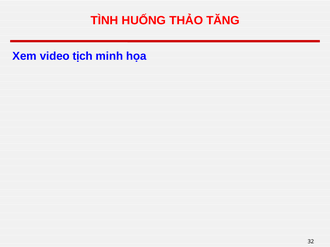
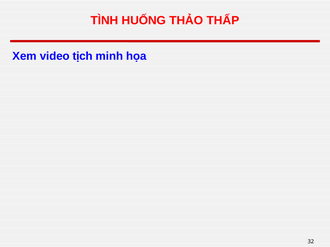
TĂNG: TĂNG -> THẤP (223, 20)
